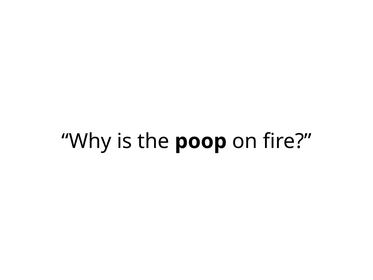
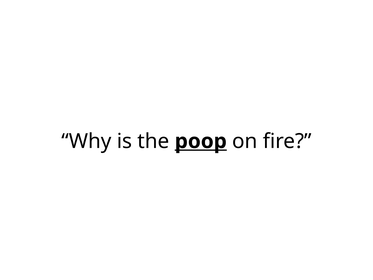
poop underline: none -> present (201, 141)
